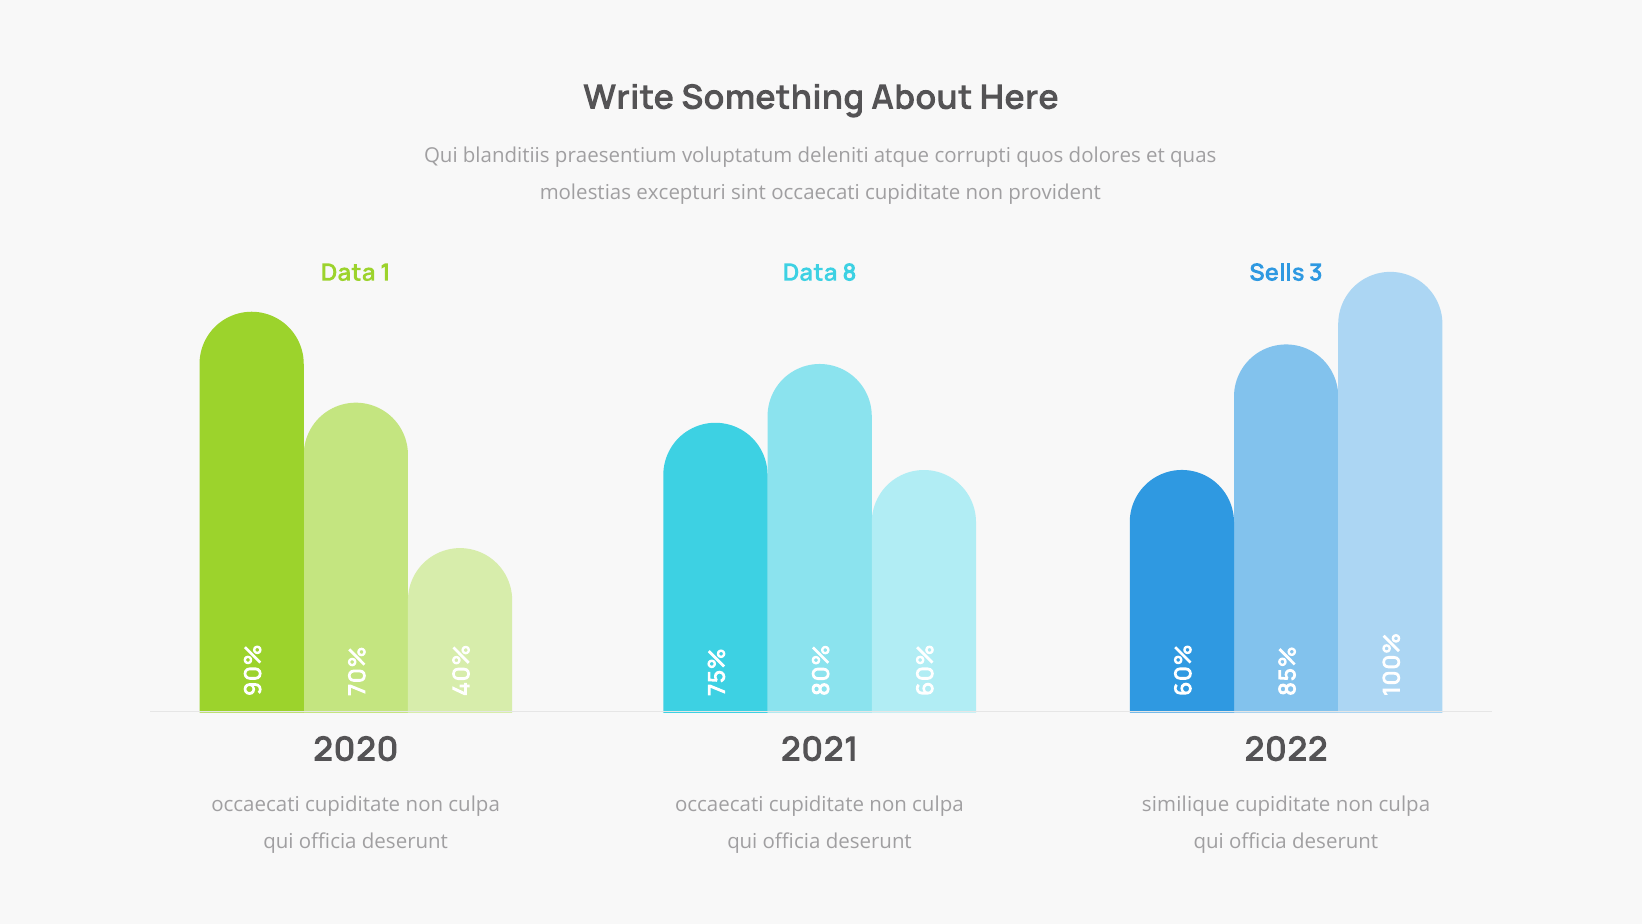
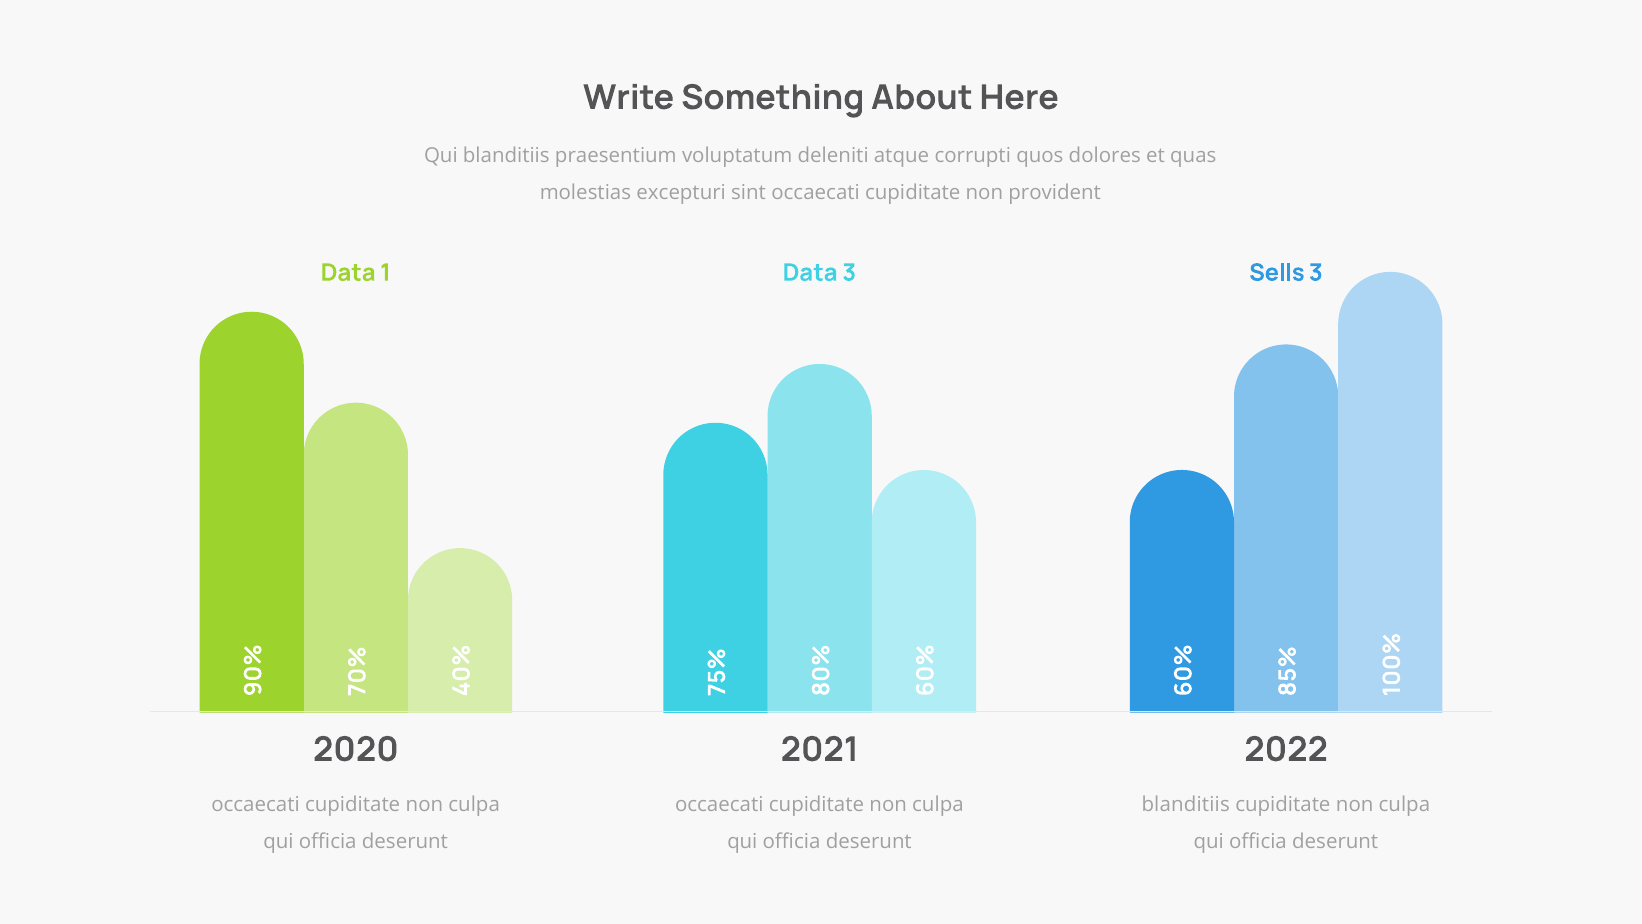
Data 8: 8 -> 3 (849, 273)
similique: similique -> blanditiis (1186, 804)
